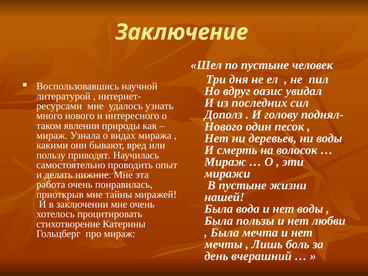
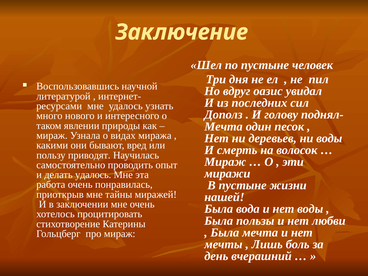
Нового: Нового -> Мечта (224, 126)
делать нижние: нижние -> удалось (93, 175)
